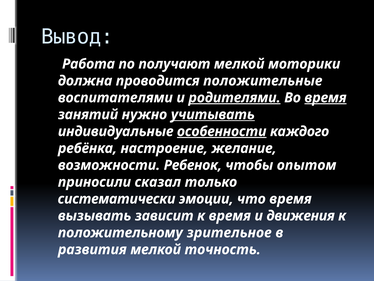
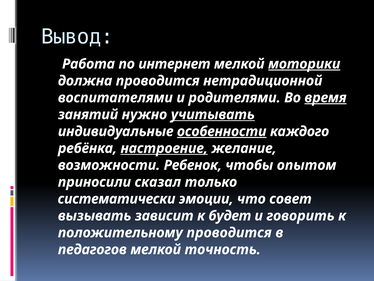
получают: получают -> интернет (174, 64)
моторики underline: none -> present (304, 64)
положительные: положительные -> нетрадиционной (263, 81)
родителями underline: present -> none (235, 98)
настроение underline: none -> present (164, 148)
что время: время -> совет (291, 199)
к время: время -> будет (230, 215)
движения: движения -> говорить (301, 215)
положительному зрительное: зрительное -> проводится (229, 232)
развития: развития -> педагогов (92, 249)
